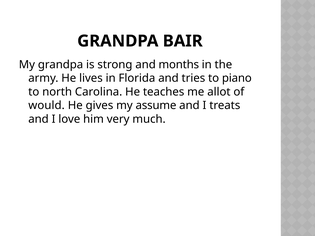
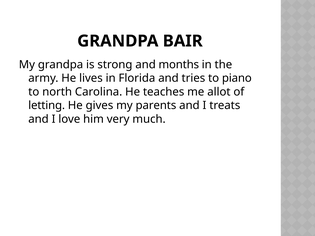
would: would -> letting (47, 106)
assume: assume -> parents (156, 106)
